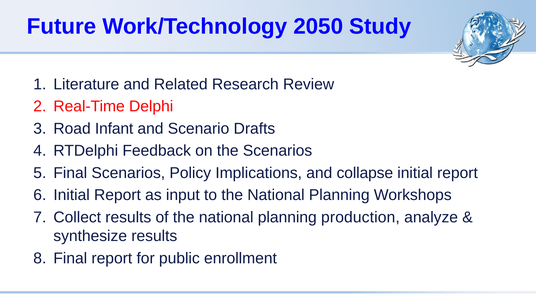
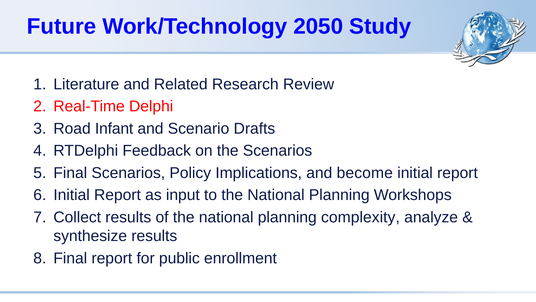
collapse: collapse -> become (365, 173)
production: production -> complexity (360, 217)
